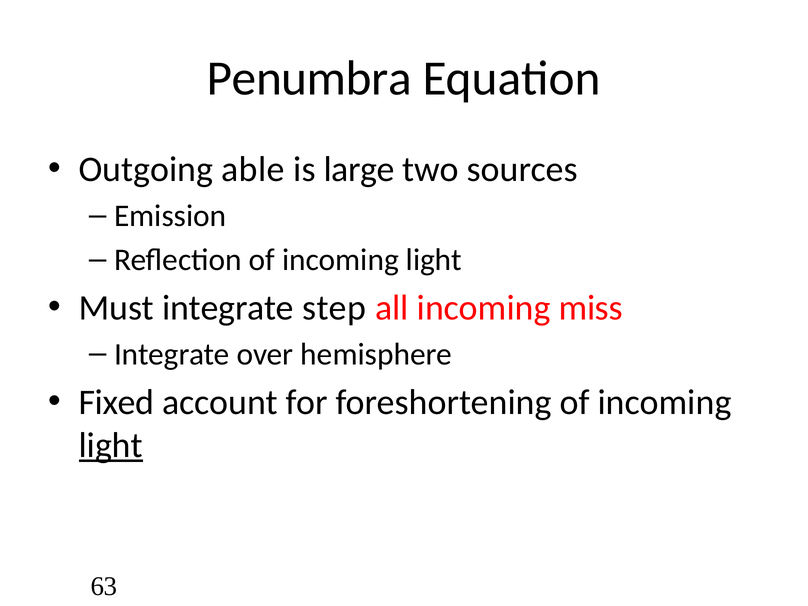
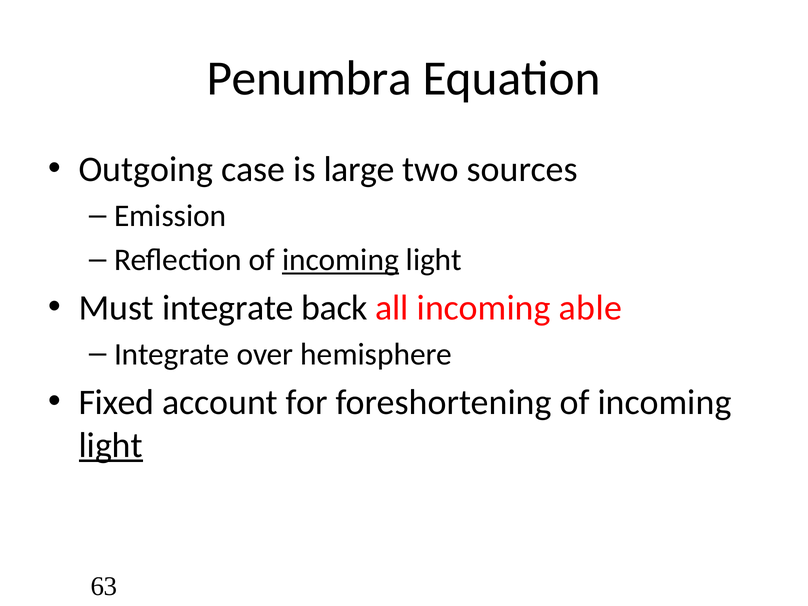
able: able -> case (253, 170)
incoming underline: none -> present (340, 260)
step: step -> back (334, 308)
miss: miss -> able (590, 308)
